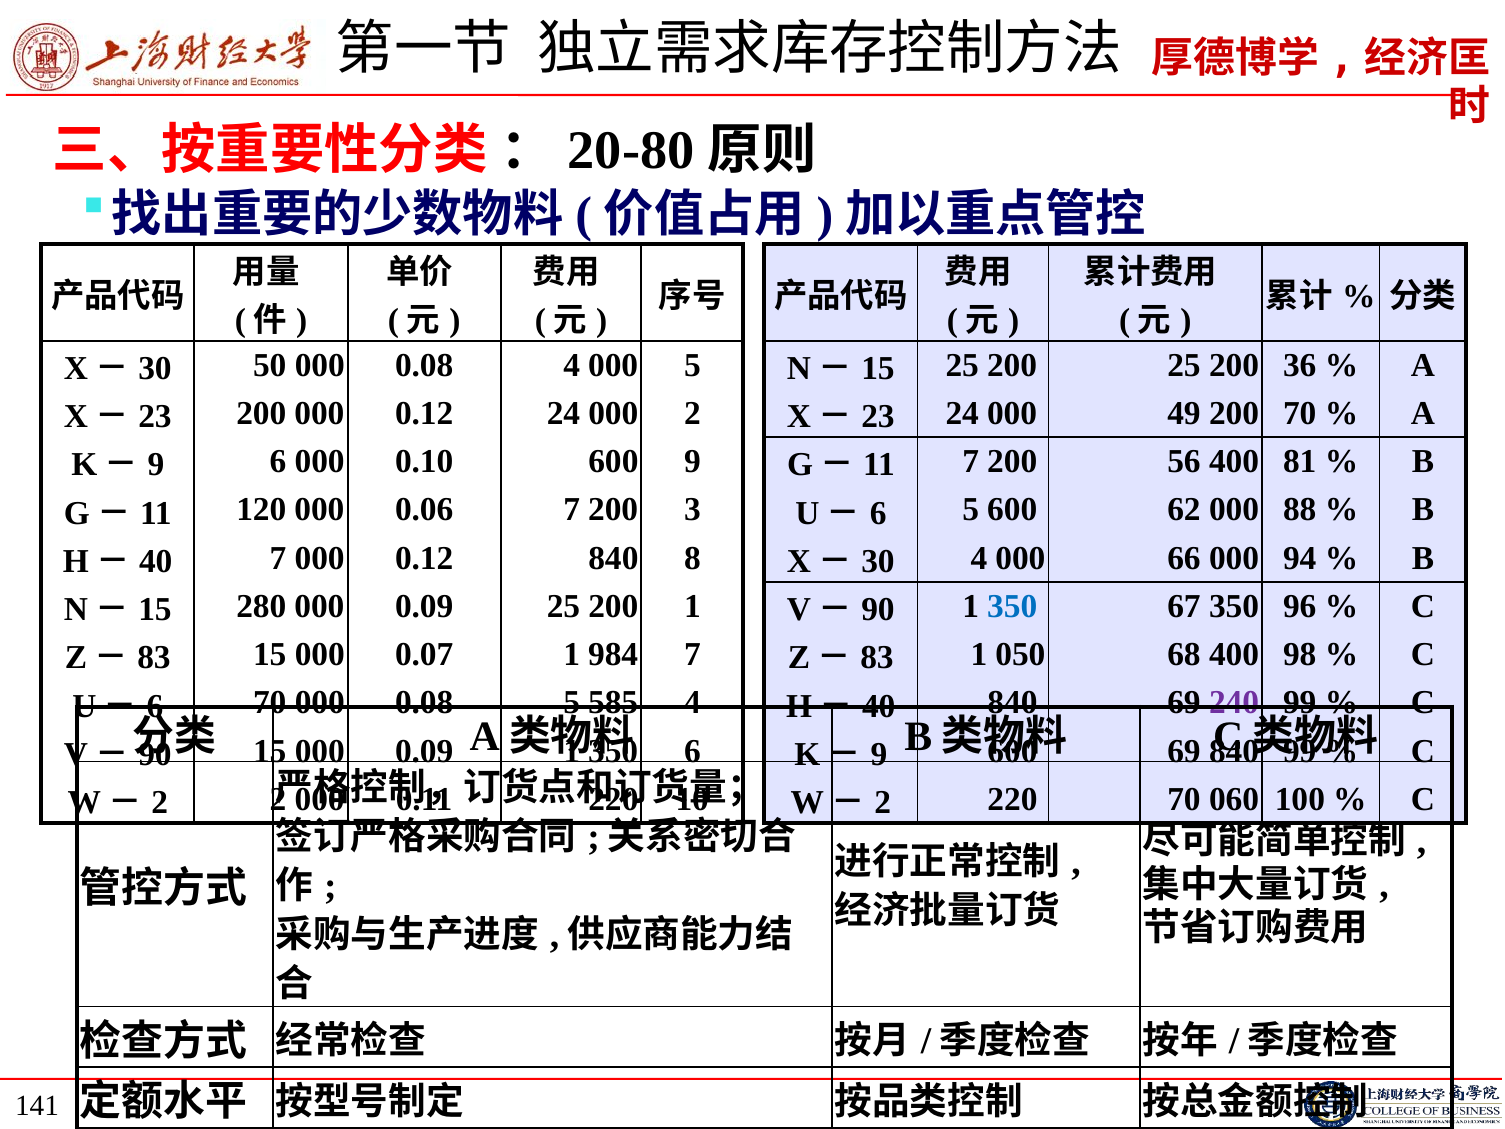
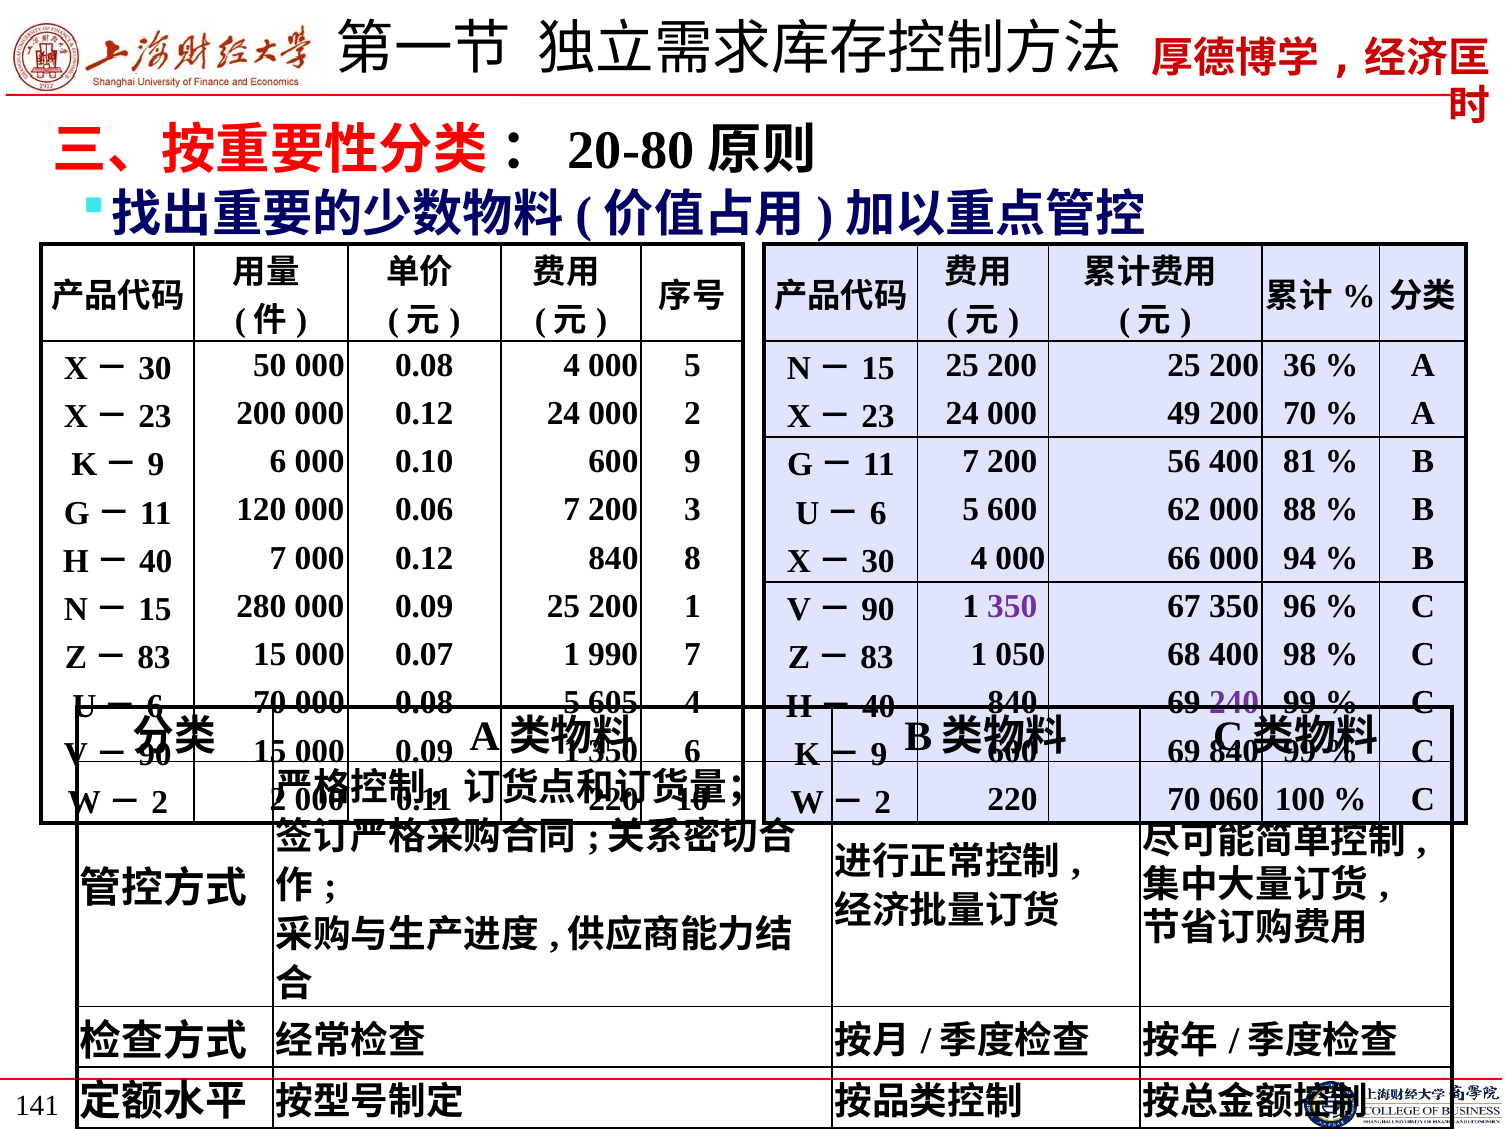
350 colour: blue -> purple (1012, 606)
984: 984 -> 990 (613, 654)
585: 585 -> 605 (613, 703)
